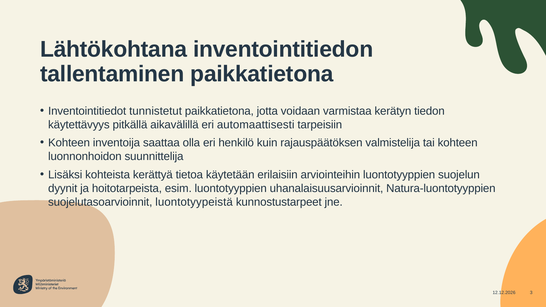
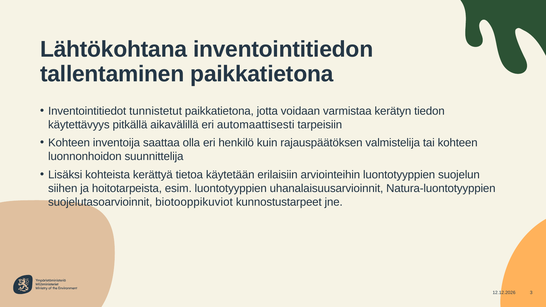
dyynit: dyynit -> siihen (63, 188)
luontotyypeistä: luontotyypeistä -> biotooppikuviot (194, 202)
